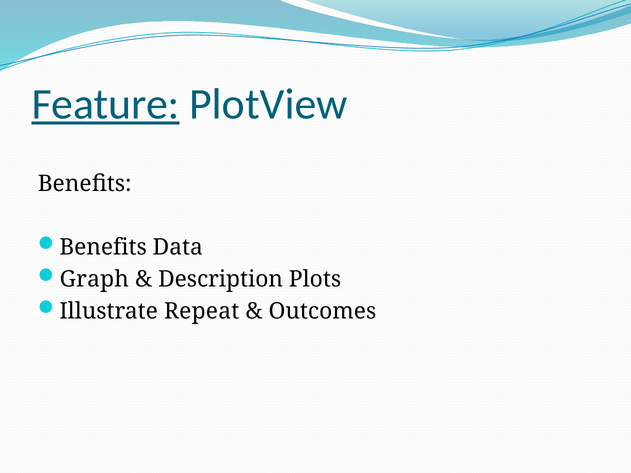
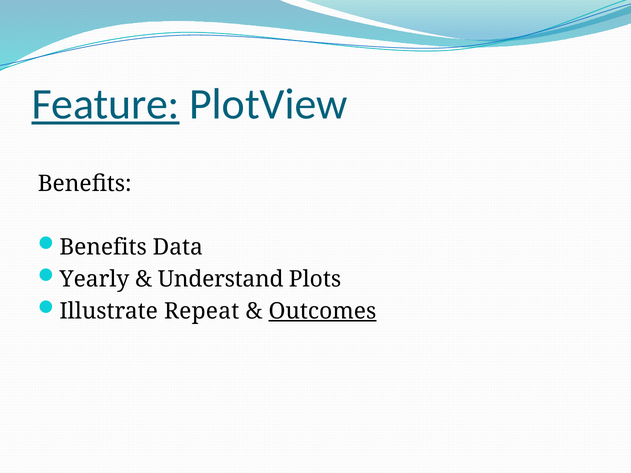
Graph: Graph -> Yearly (94, 279)
Description: Description -> Understand (221, 279)
Outcomes underline: none -> present (322, 311)
